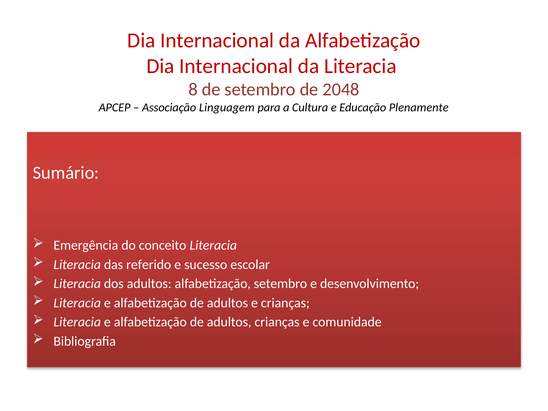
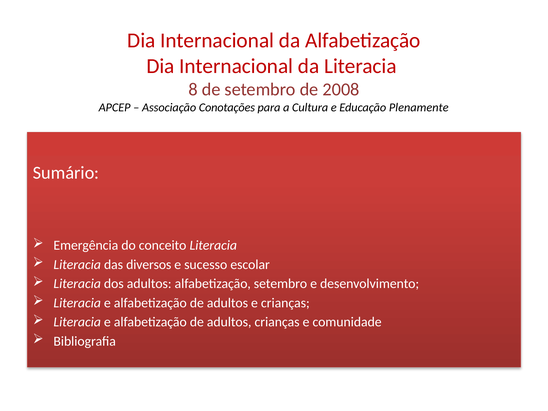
2048: 2048 -> 2008 (341, 90)
Linguagem: Linguagem -> Conotações (227, 107)
referido: referido -> diversos (149, 265)
